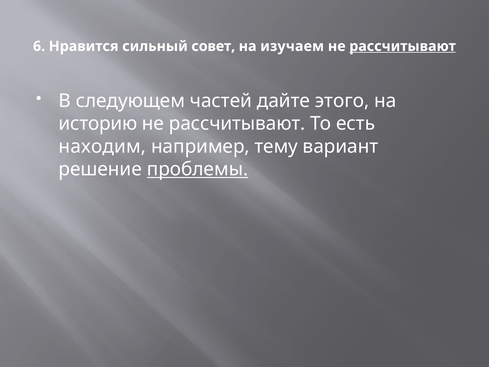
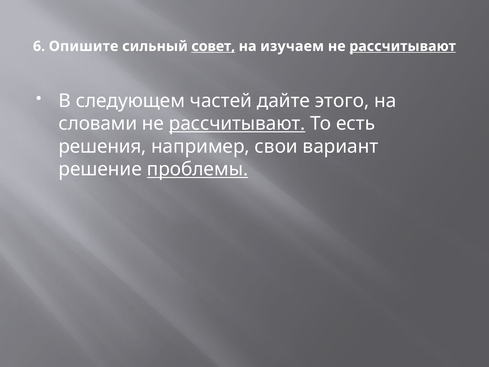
Нравится: Нравится -> Опишите (84, 46)
совет underline: none -> present (213, 46)
историю: историю -> словами (98, 124)
рассчитывают underline: none -> present (237, 124)
находим: находим -> решения (102, 146)
тему: тему -> свои (276, 146)
